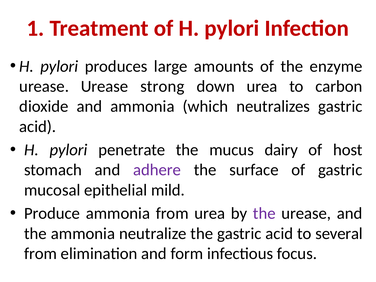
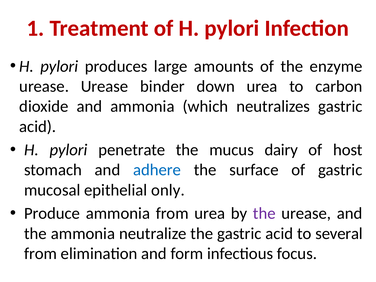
strong: strong -> binder (162, 86)
adhere colour: purple -> blue (157, 170)
mild: mild -> only (168, 190)
